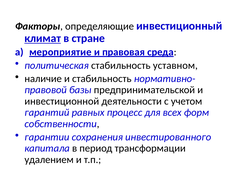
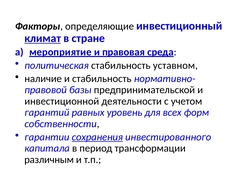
процесс: процесс -> уровень (125, 113)
сохранения underline: none -> present (97, 137)
удалением: удалением -> различным (49, 160)
